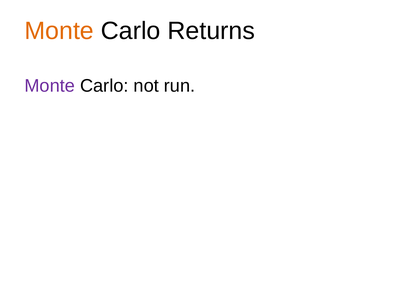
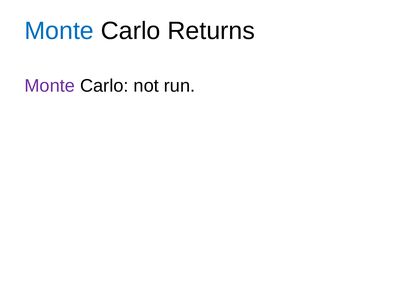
Monte colour: orange -> blue (59, 31)
